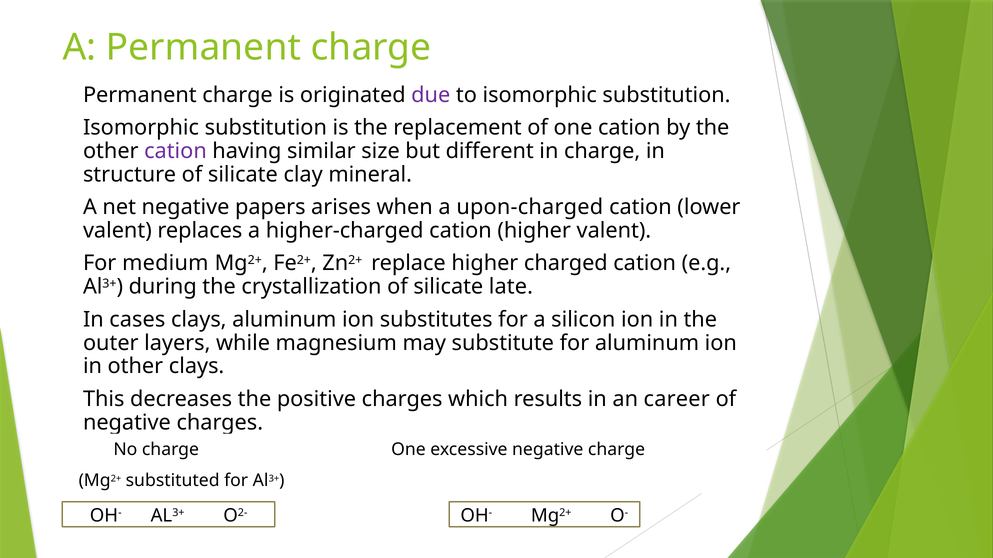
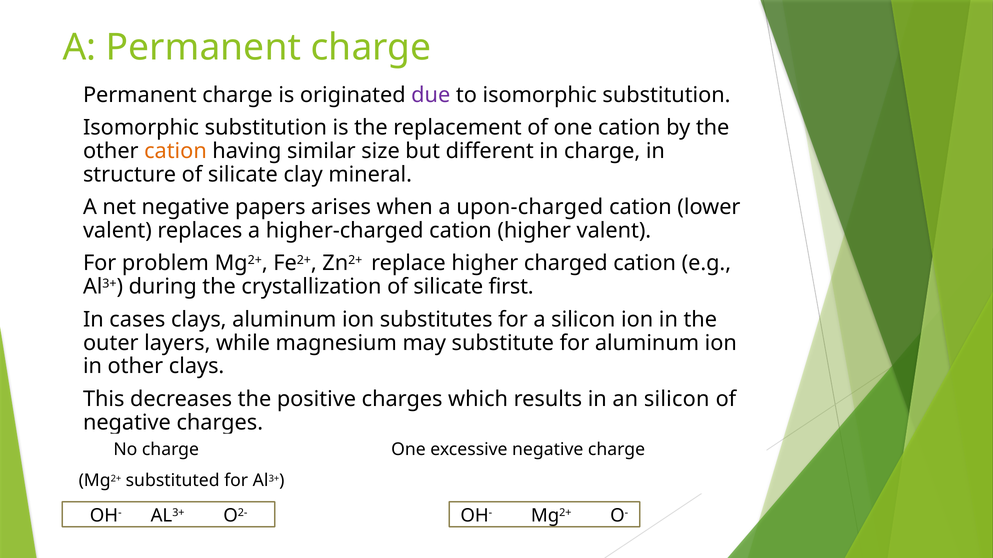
cation colour: purple -> orange (175, 151)
medium: medium -> problem (165, 264)
late: late -> first (511, 287)
an career: career -> silicon (677, 399)
